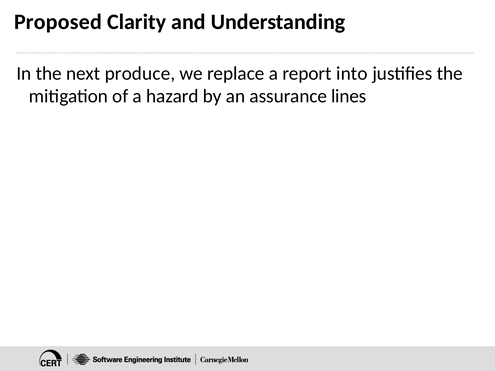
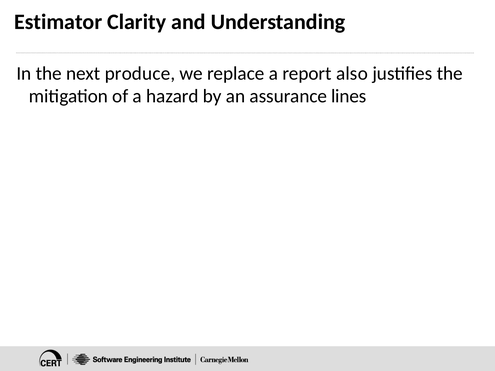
Proposed: Proposed -> Estimator (58, 22)
into: into -> also (352, 74)
